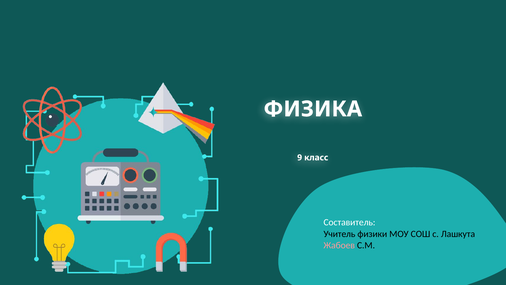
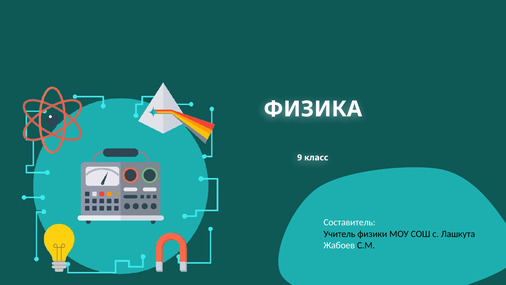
Жабоев colour: pink -> white (339, 245)
